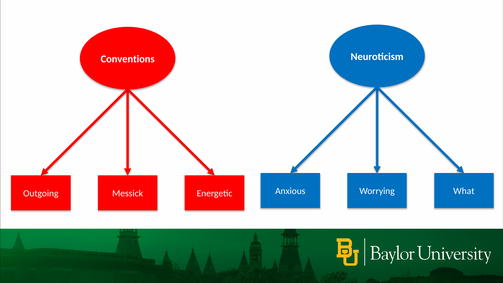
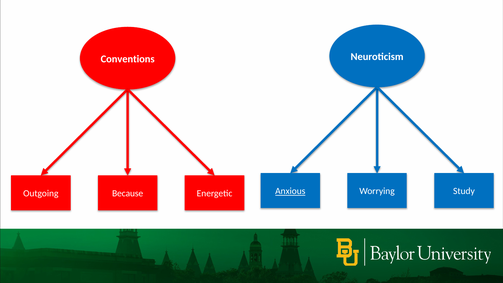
Anxious underline: none -> present (290, 191)
What: What -> Study (464, 191)
Messick: Messick -> Because (128, 193)
